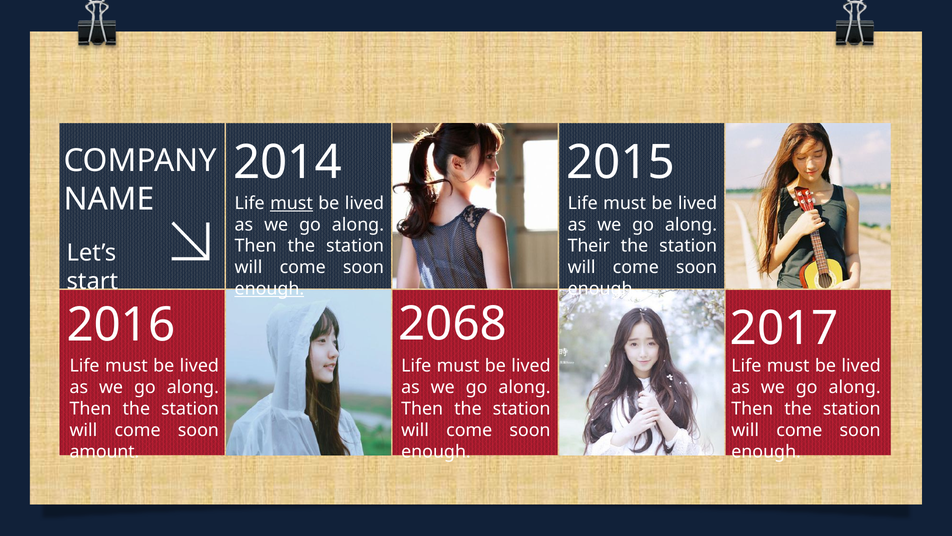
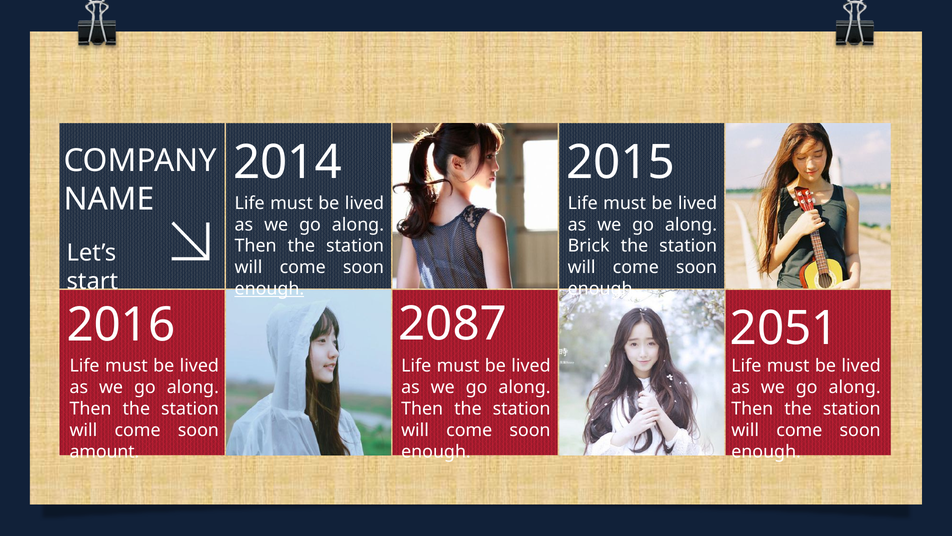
must underline: present -> none (292, 203)
Their: Their -> Brick (589, 246)
2068: 2068 -> 2087 (453, 324)
2017: 2017 -> 2051 (784, 328)
